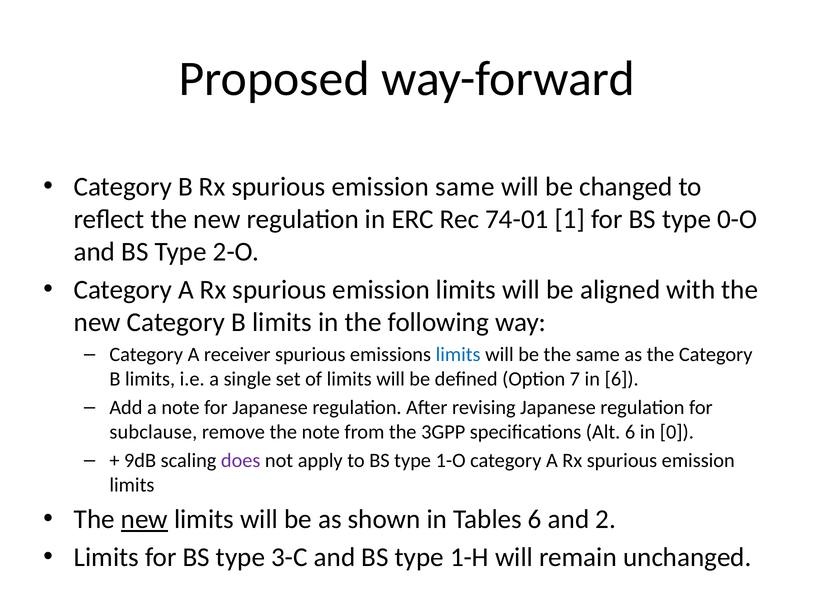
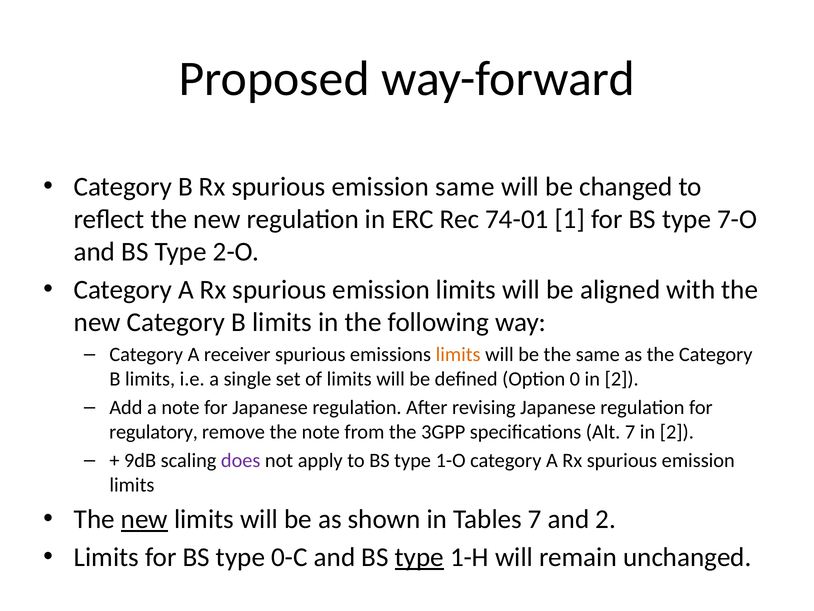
0-O: 0-O -> 7-O (737, 219)
limits colour: blue -> orange (458, 354)
7: 7 -> 0 (575, 379)
6: 6 -> 2 (622, 379)
subclause: subclause -> regulatory (154, 432)
Alt 6: 6 -> 7 (630, 432)
0: 0 -> 2 (677, 432)
Tables 6: 6 -> 7 (535, 519)
3-C: 3-C -> 0-C (289, 557)
type underline: none -> present (419, 557)
